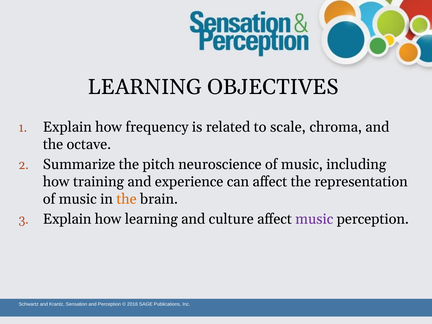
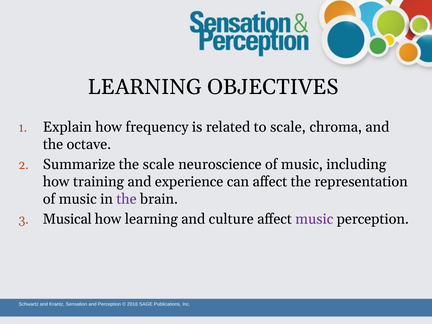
the pitch: pitch -> scale (159, 164)
the colour: orange -> purple (127, 199)
Explain: Explain -> Musical (67, 219)
